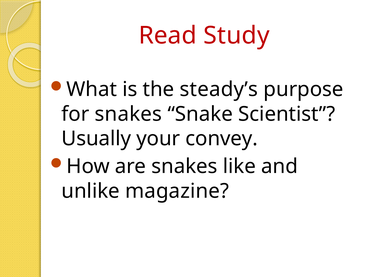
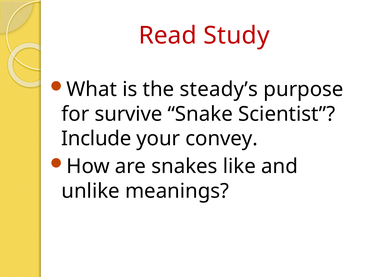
for snakes: snakes -> survive (129, 114)
Usually: Usually -> Include (96, 139)
magazine: magazine -> meanings (177, 191)
